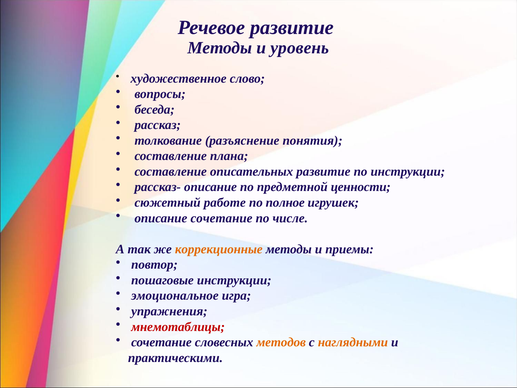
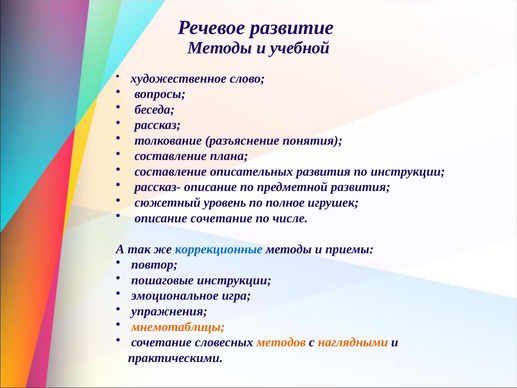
уровень: уровень -> учебной (300, 48)
описательных развитие: развитие -> развития (323, 171)
предметной ценности: ценности -> развития (361, 187)
работе: работе -> уровень (225, 202)
коррекционные colour: orange -> blue (219, 249)
мнемотаблицы colour: red -> orange (178, 327)
